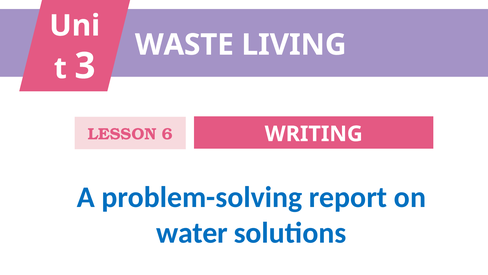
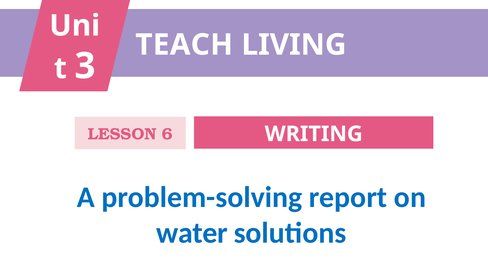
WASTE: WASTE -> TEACH (184, 45)
